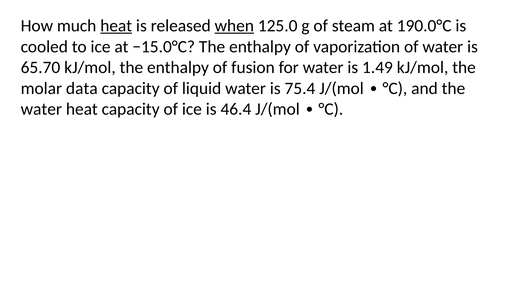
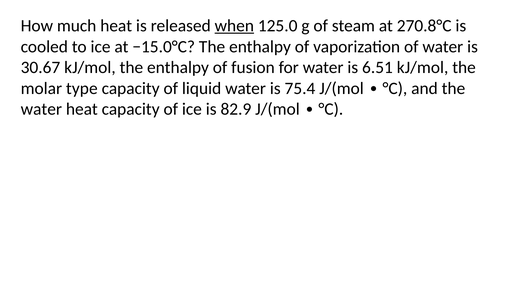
heat underline: present -> none (116, 26)
190.0°C: 190.0°C -> 270.8°C (424, 26)
65.70: 65.70 -> 30.67 (40, 67)
1.49: 1.49 -> 6.51 (377, 67)
data: data -> type (82, 88)
46.4: 46.4 -> 82.9 (236, 109)
